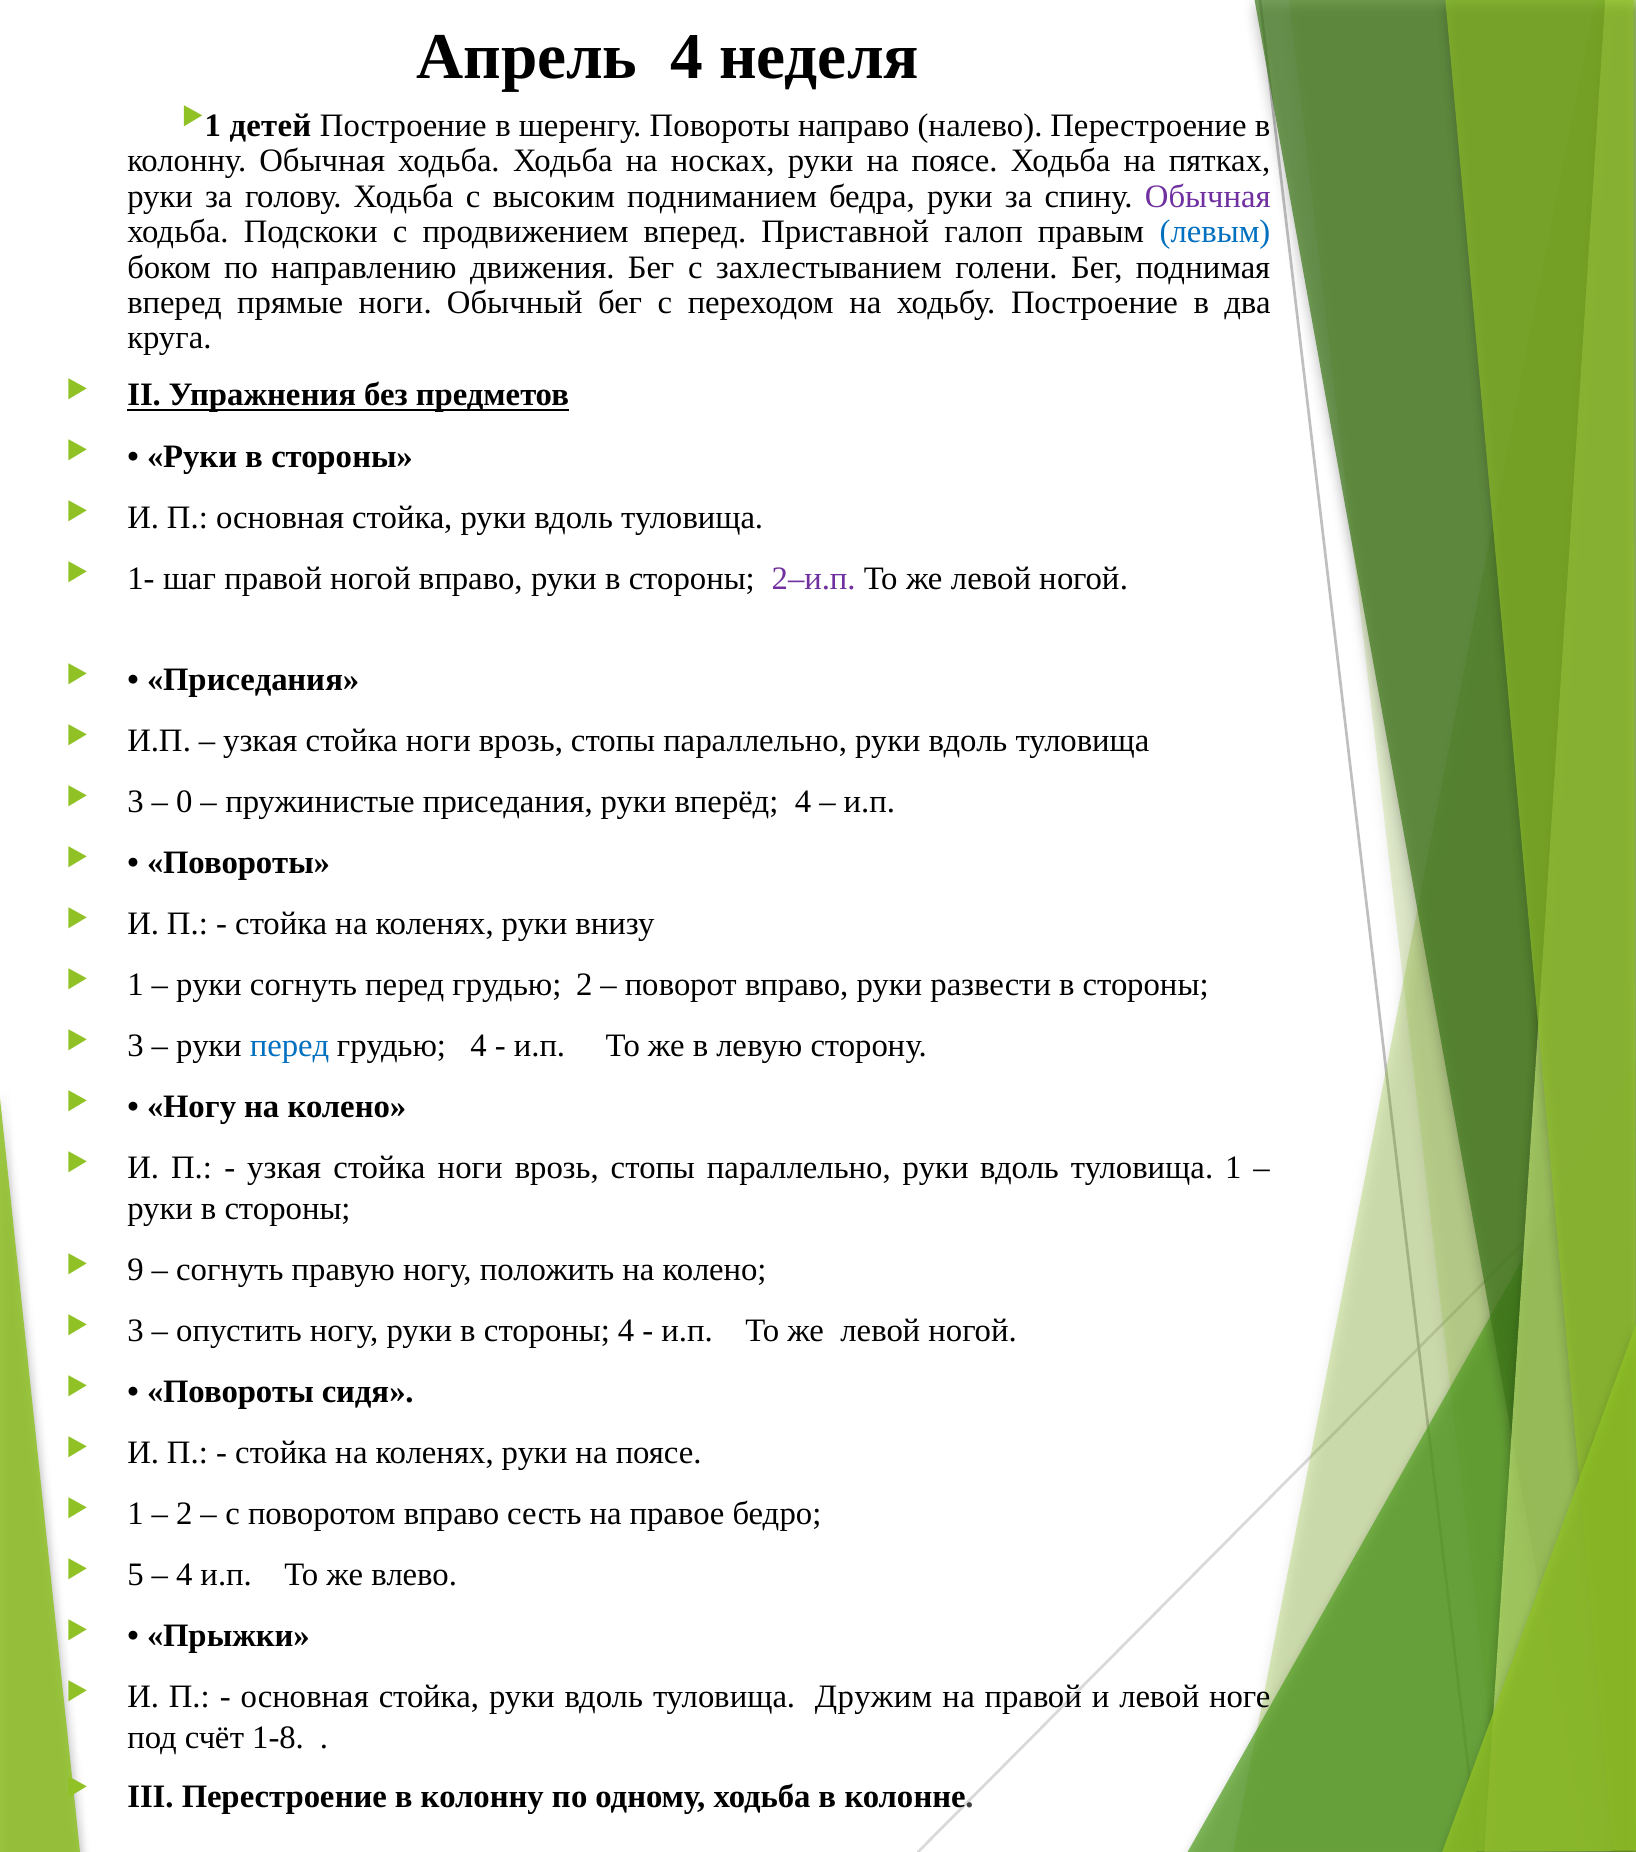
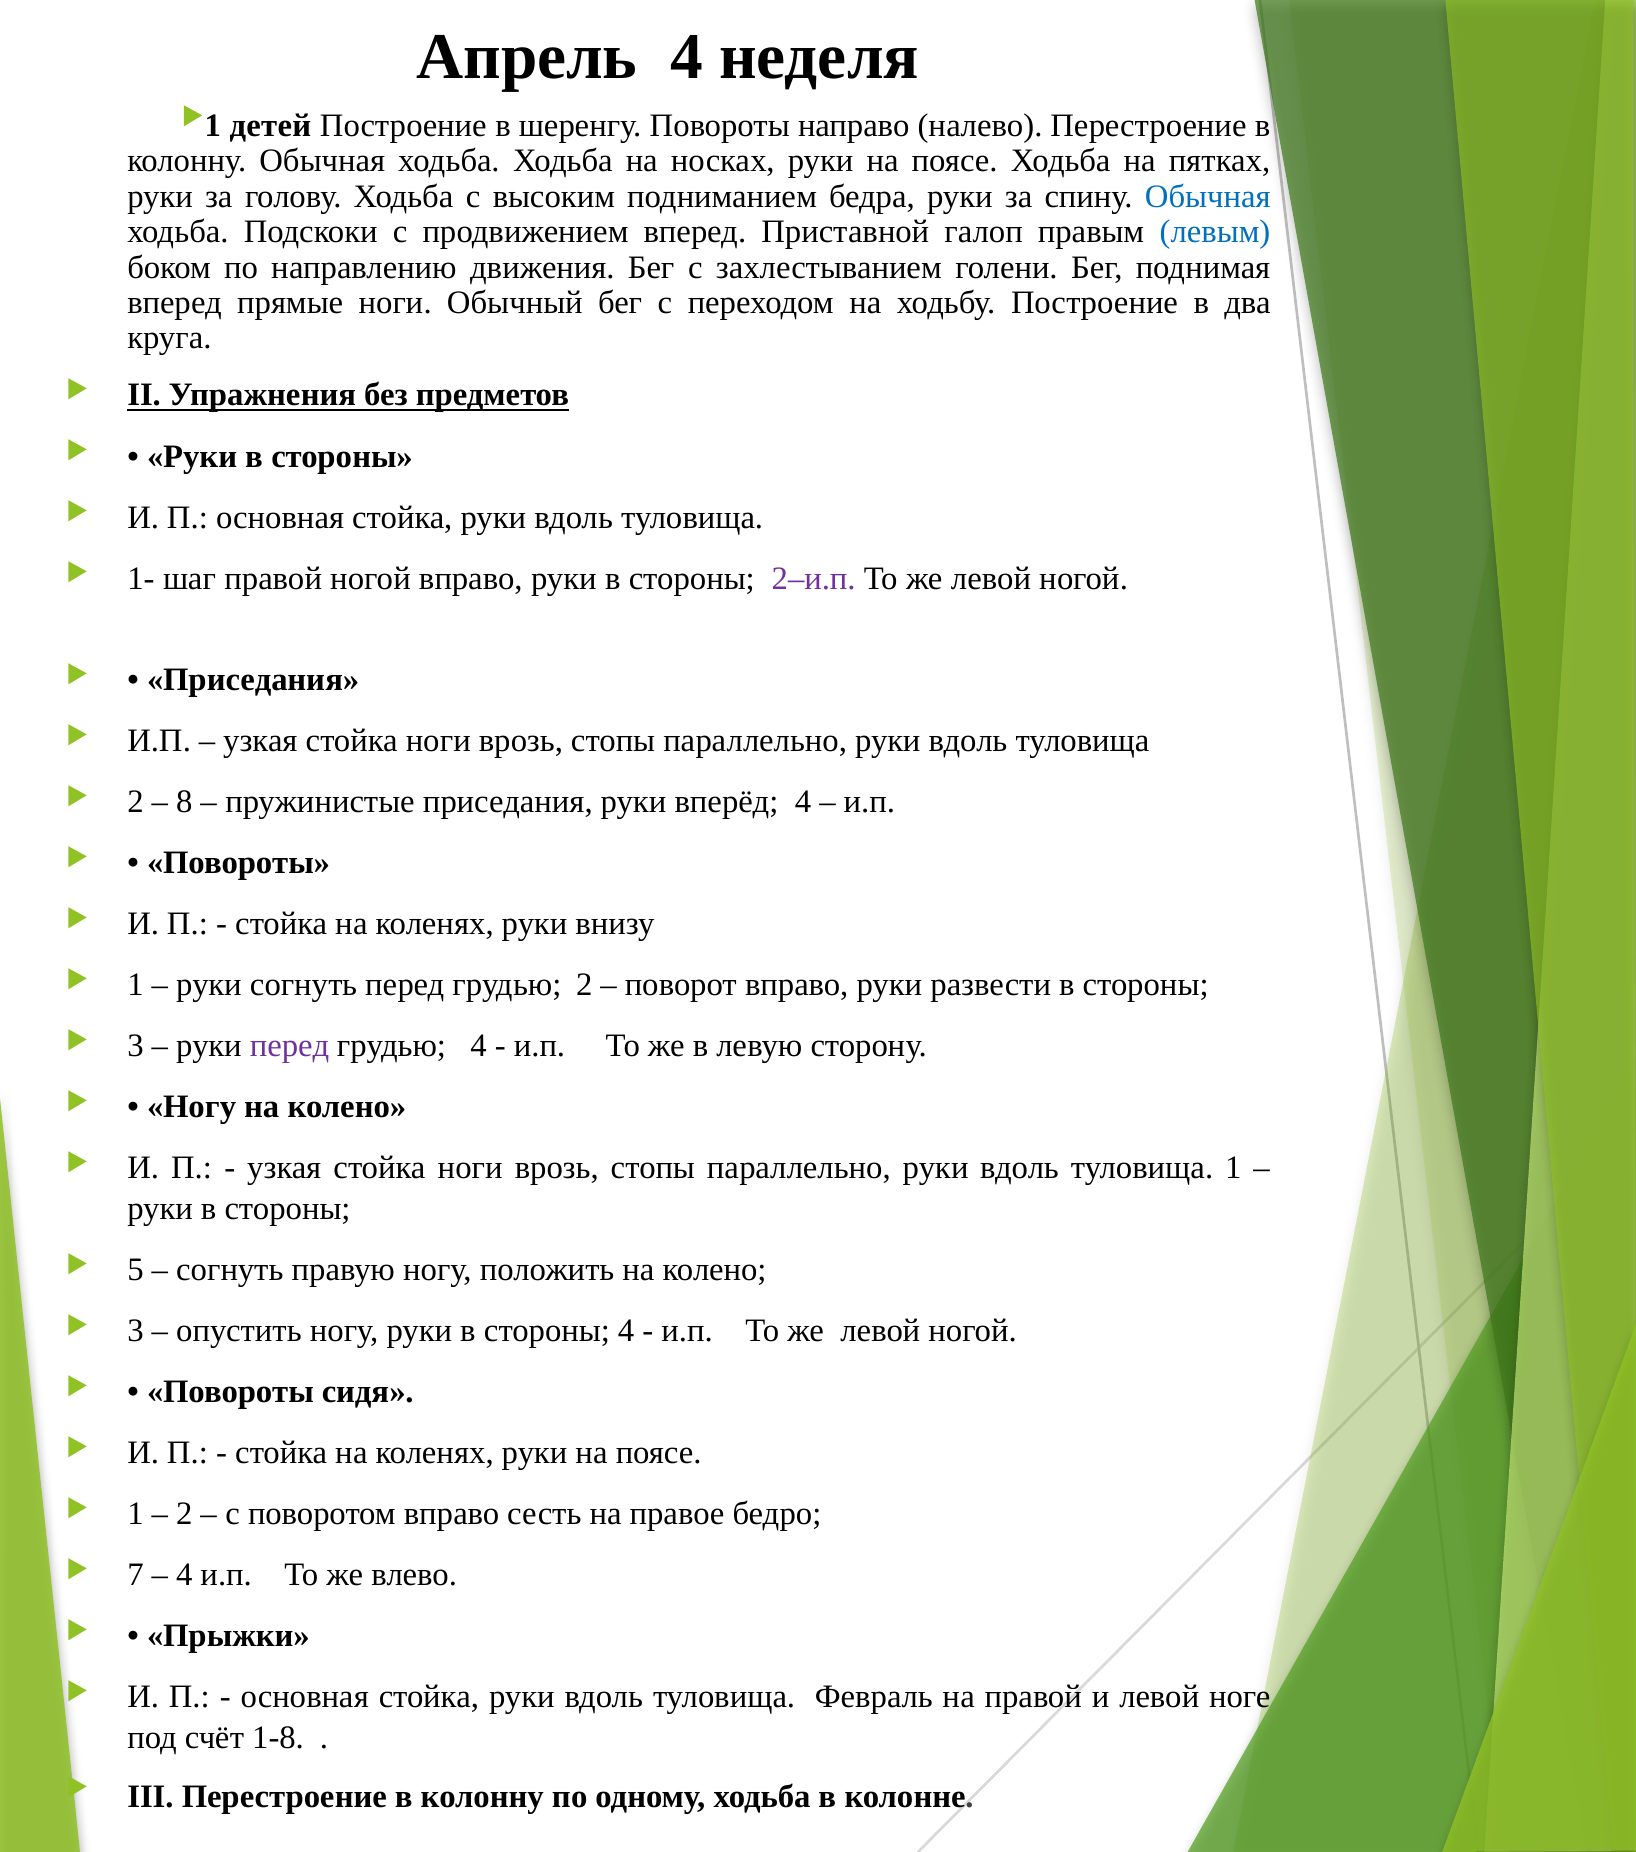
Обычная colour: purple -> blue (1208, 197)
3: 3 -> 2 (136, 802)
0: 0 -> 8 (184, 802)
перед colour: blue -> purple (290, 1046)
9: 9 -> 5 (136, 1270)
5: 5 -> 7 (136, 1575)
Дружим: Дружим -> Февраль (874, 1697)
